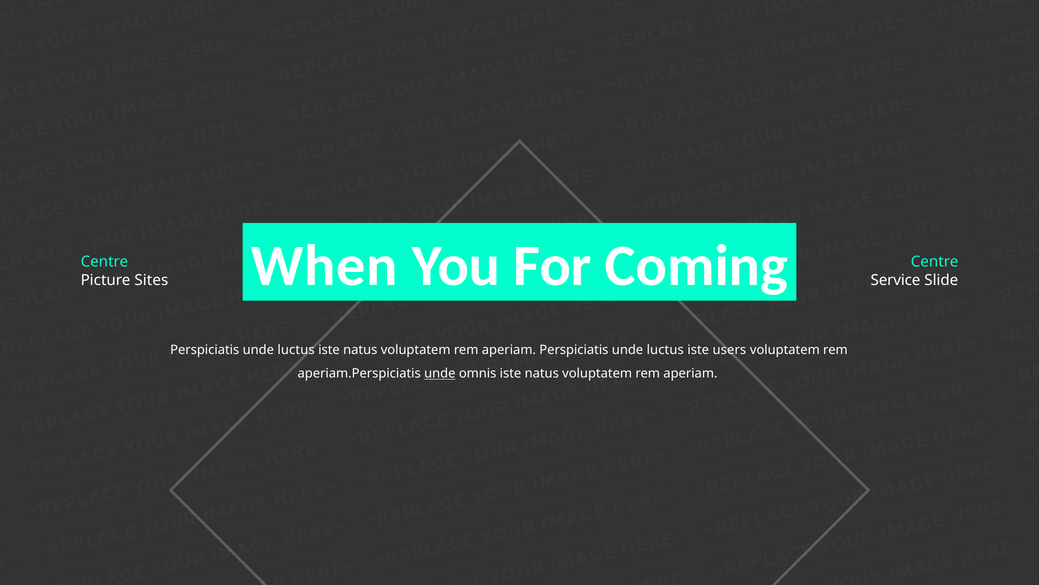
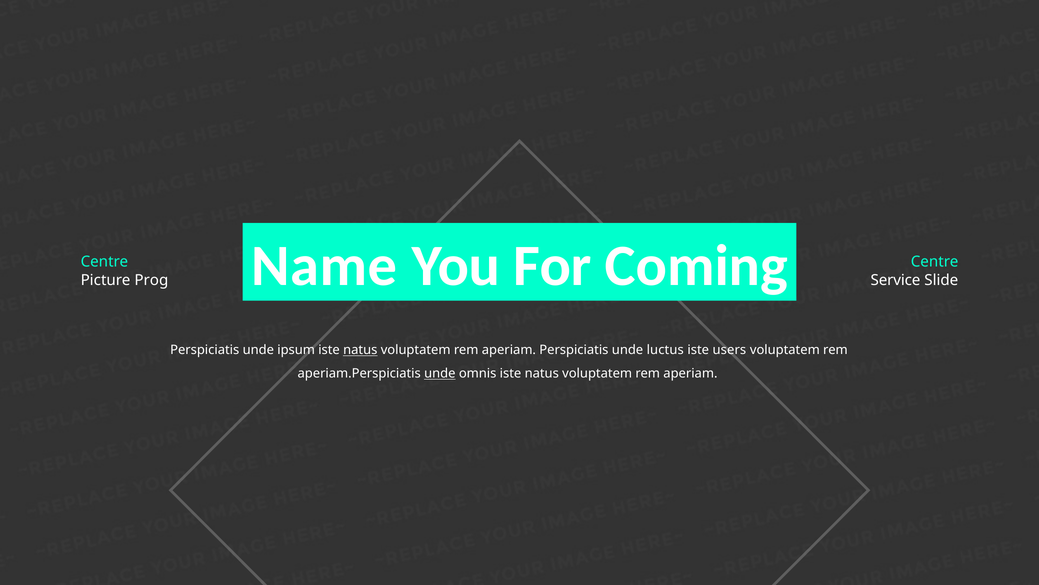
When: When -> Name (324, 266)
Sites: Sites -> Prog (151, 280)
luctus: luctus -> ipsum (296, 350)
natus underline: none -> present (360, 350)
